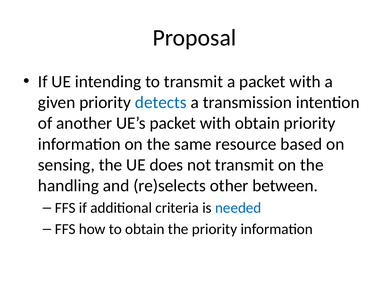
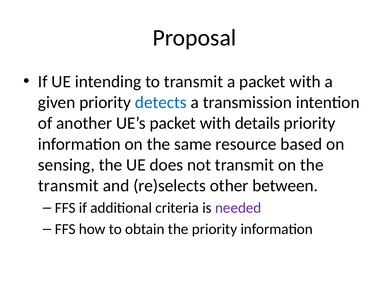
with obtain: obtain -> details (257, 123)
handling: handling -> transmit (68, 185)
needed colour: blue -> purple (238, 208)
